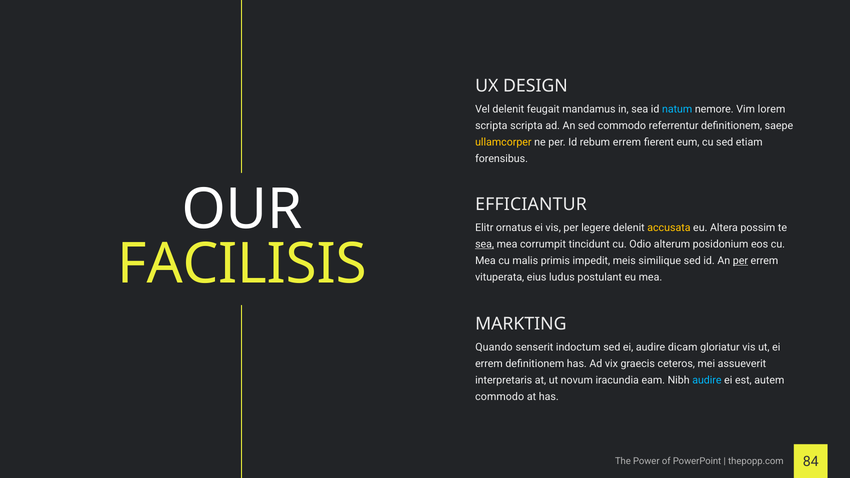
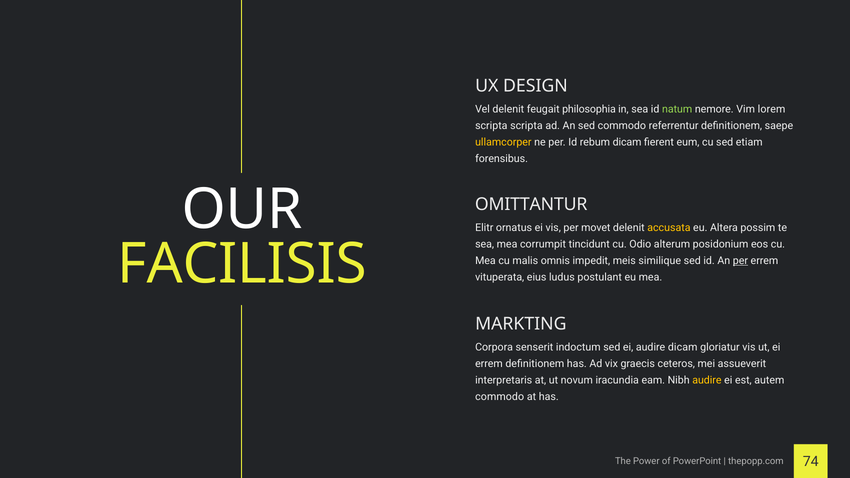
mandamus: mandamus -> philosophia (589, 109)
natum colour: light blue -> light green (677, 109)
rebum errem: errem -> dicam (627, 142)
EFFICIANTUR: EFFICIANTUR -> OMITTANTUR (531, 204)
legere: legere -> movet (596, 228)
sea underline: present -> none (485, 244)
primis: primis -> omnis (555, 261)
Quando: Quando -> Corpora (494, 347)
audire colour: light blue -> yellow (707, 380)
84: 84 -> 74 (811, 461)
